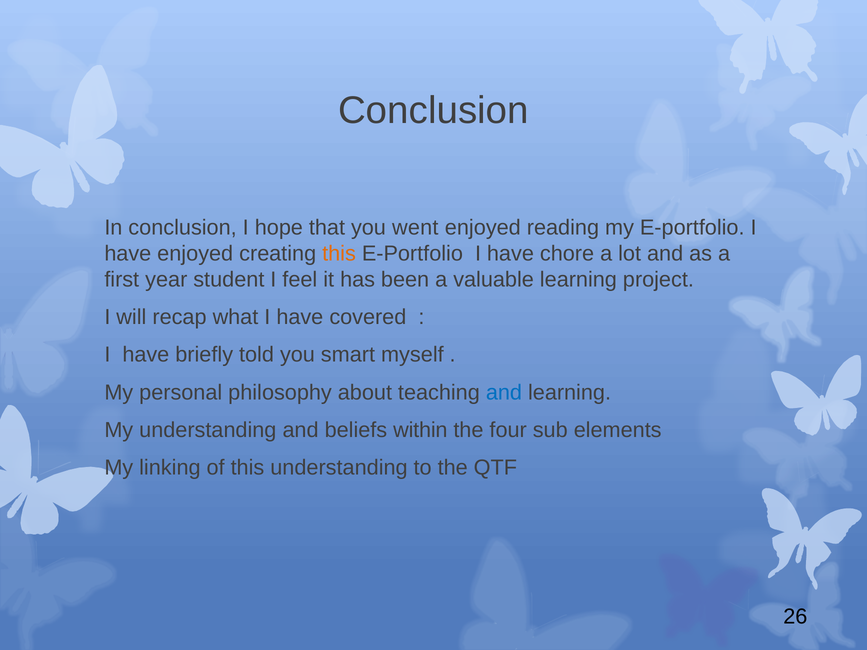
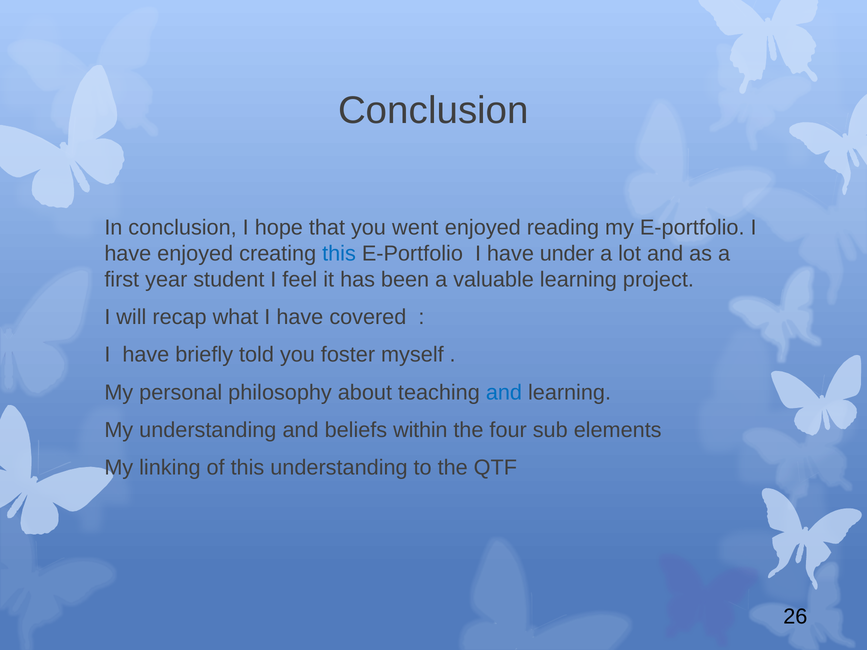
this colour: orange -> blue (339, 254)
chore: chore -> under (567, 254)
smart: smart -> foster (348, 355)
